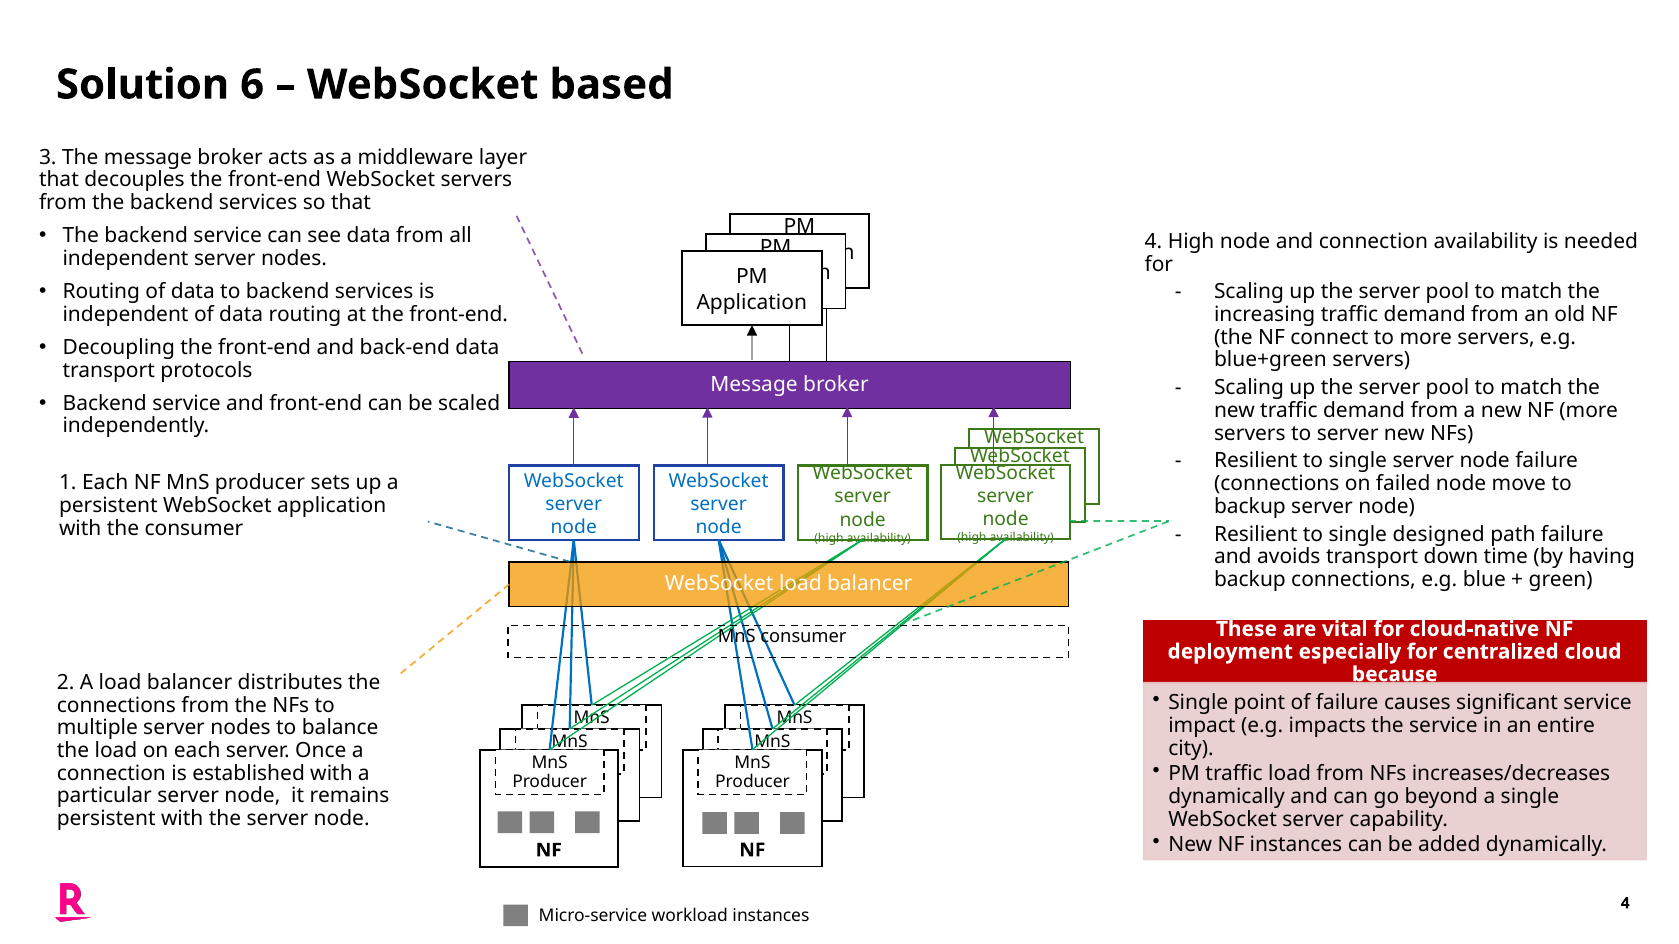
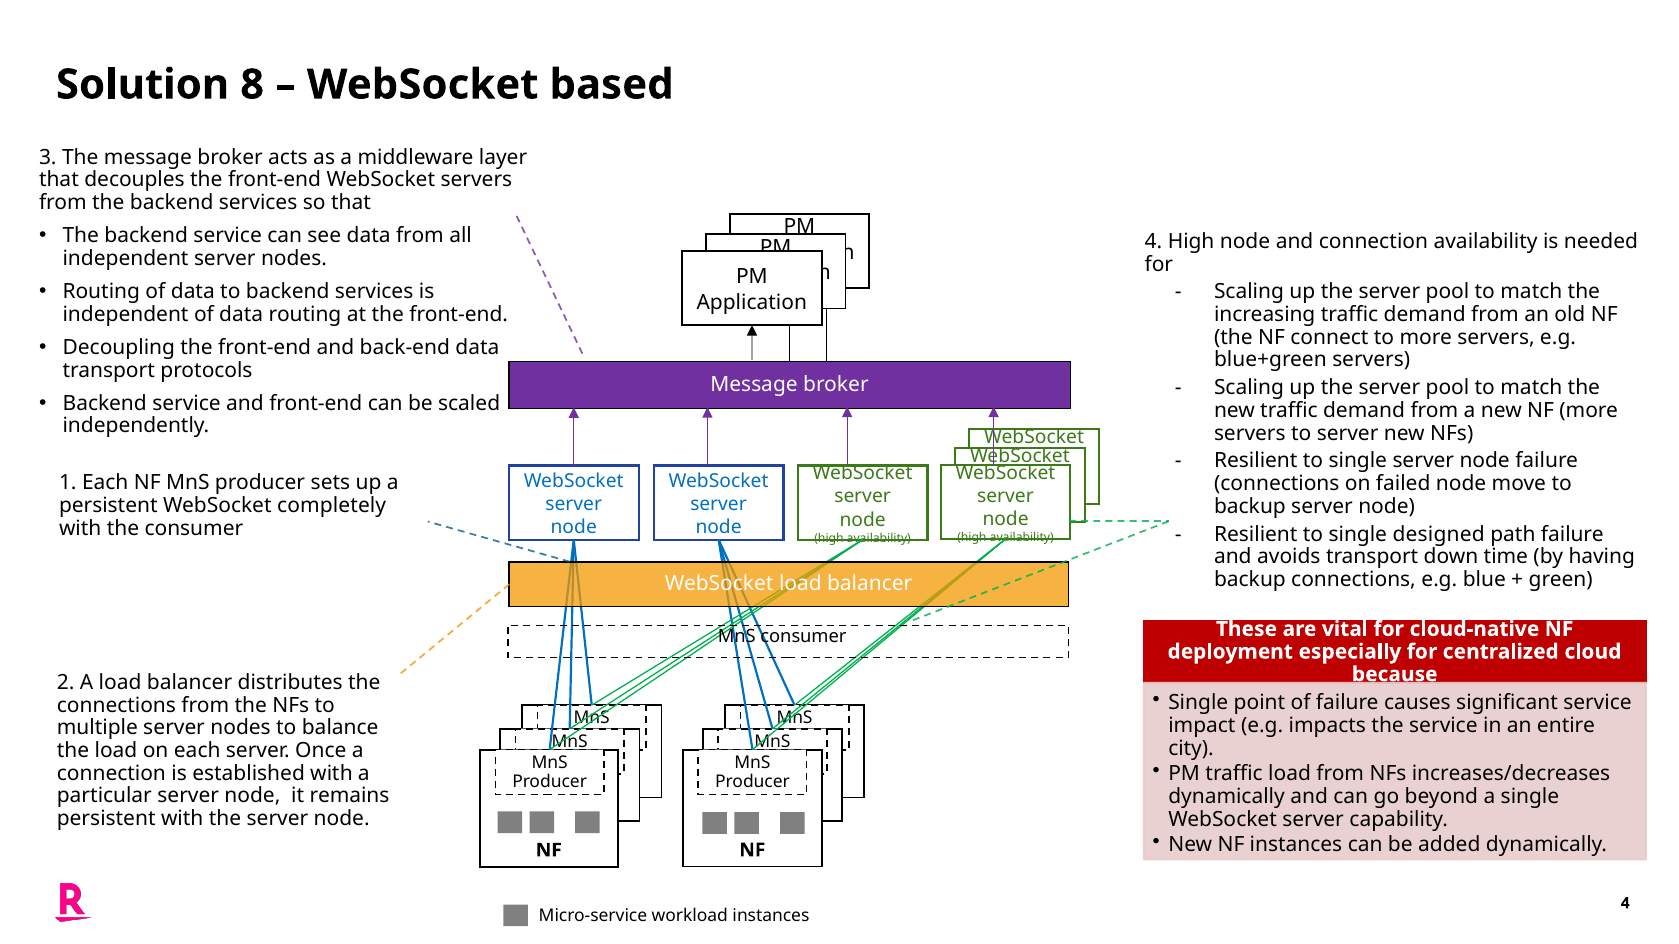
6: 6 -> 8 (252, 85)
WebSocket application: application -> completely (332, 506)
